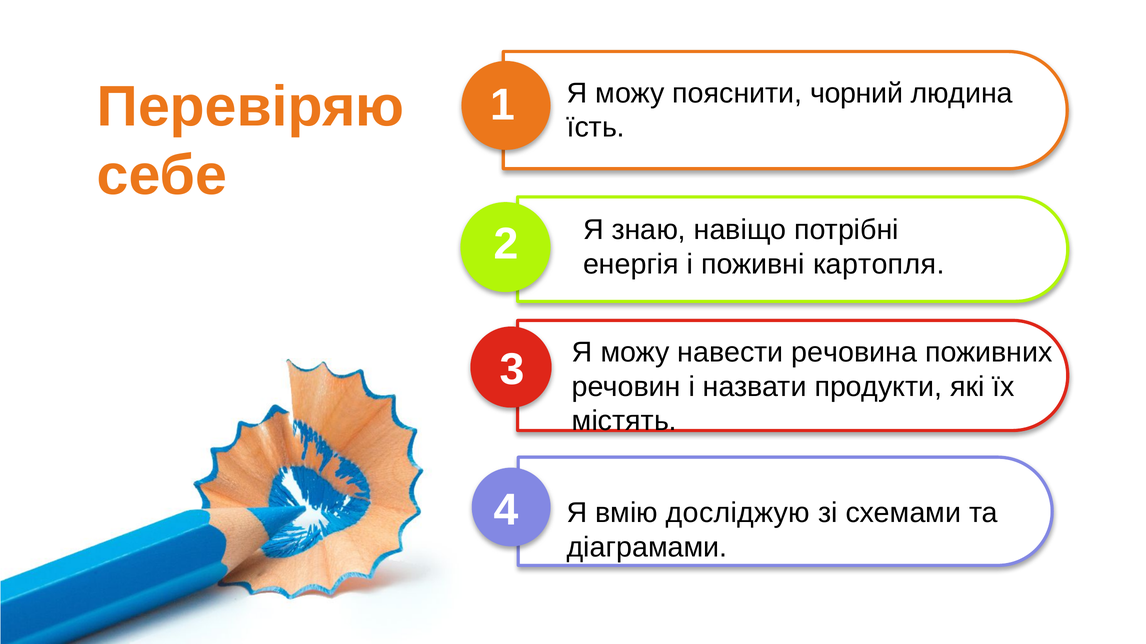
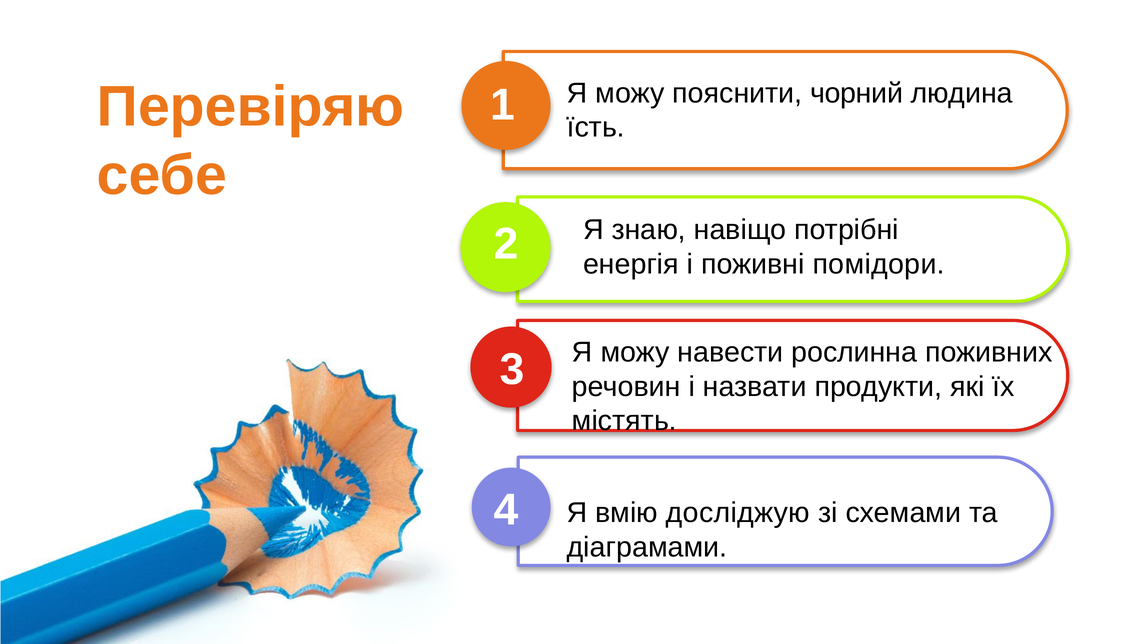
картопля: картопля -> помідори (879, 264)
речовина: речовина -> рослинна (854, 353)
